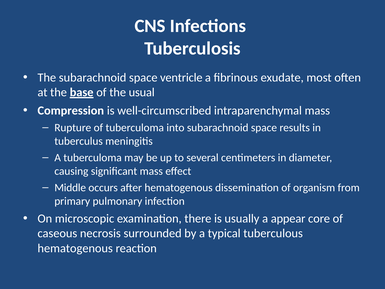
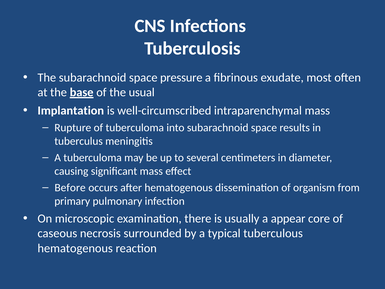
ventricle: ventricle -> pressure (181, 78)
Compression: Compression -> Implantation (71, 110)
Middle: Middle -> Before (70, 187)
